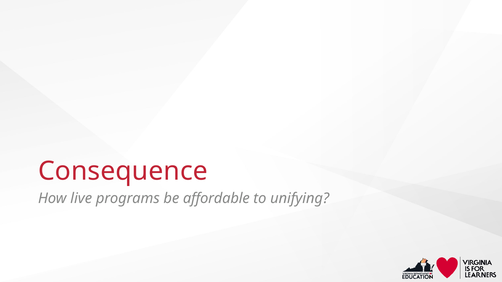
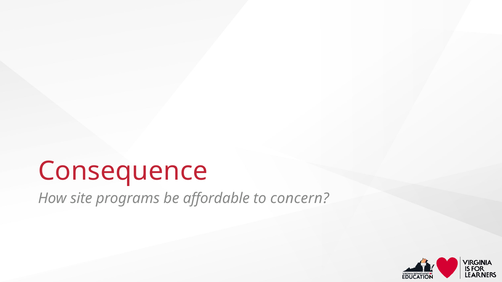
live: live -> site (81, 199)
unifying: unifying -> concern (300, 199)
